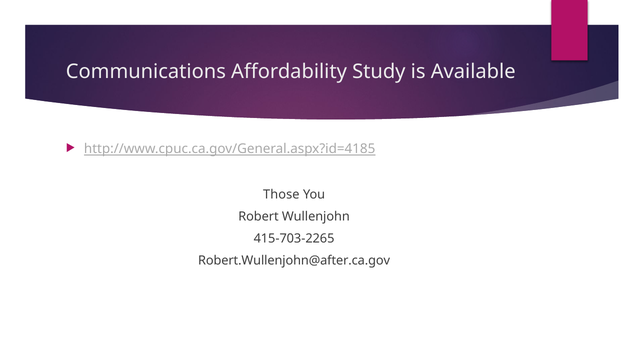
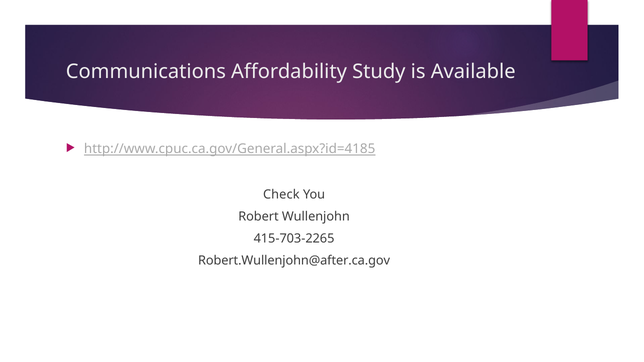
Those: Those -> Check (281, 195)
